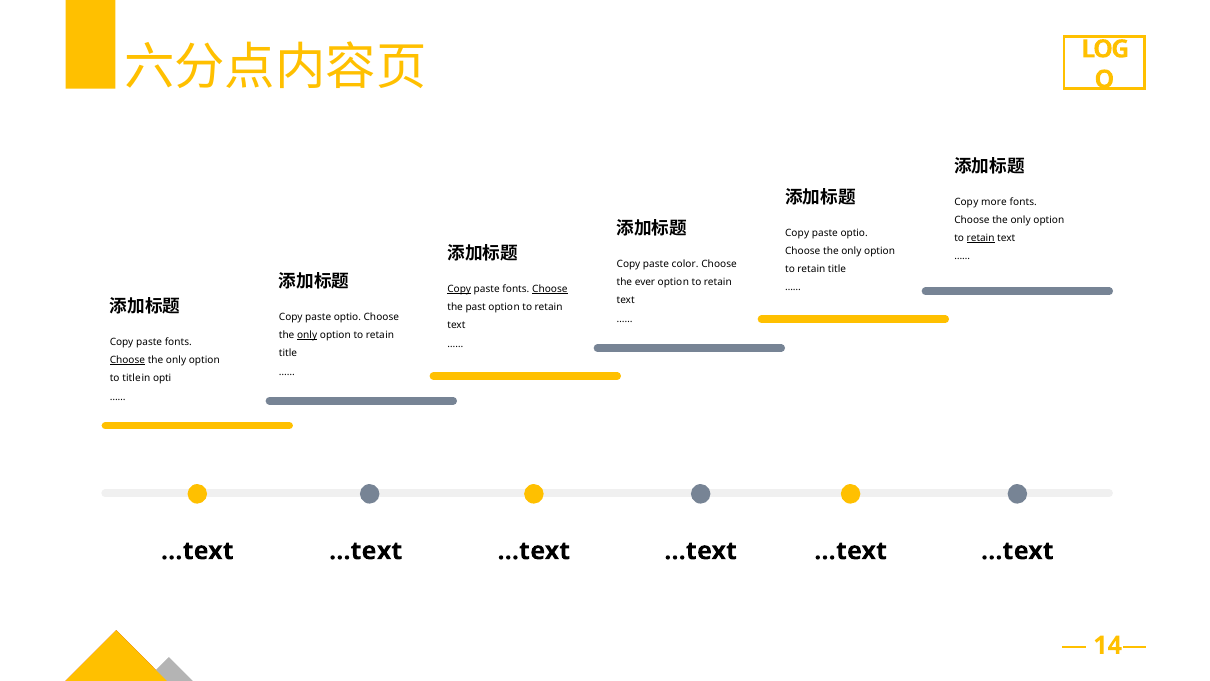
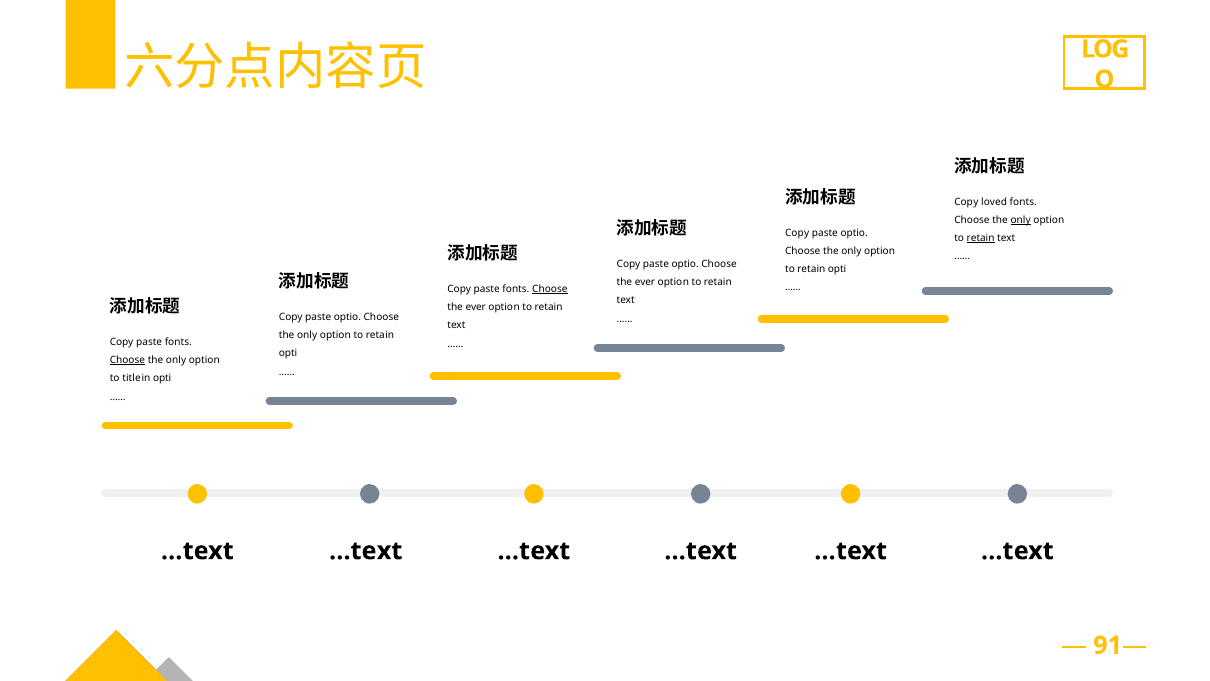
more: more -> loved (994, 202)
only underline: none -> present (1021, 220)
color: color -> optio (685, 264)
retain title: title -> opti (837, 269)
Copy underline: present -> none (459, 289)
past: past -> ever (476, 307)
only underline: present -> none (307, 335)
title: title -> opti (288, 353)
14—: 14— -> 91— (1120, 645)
